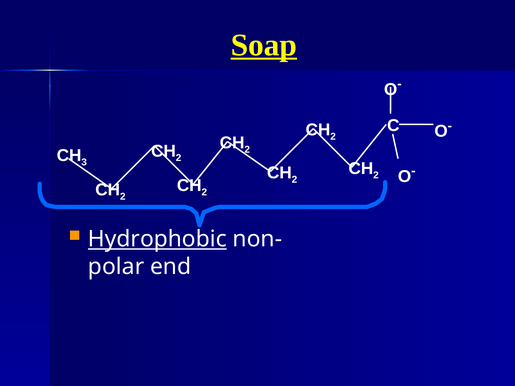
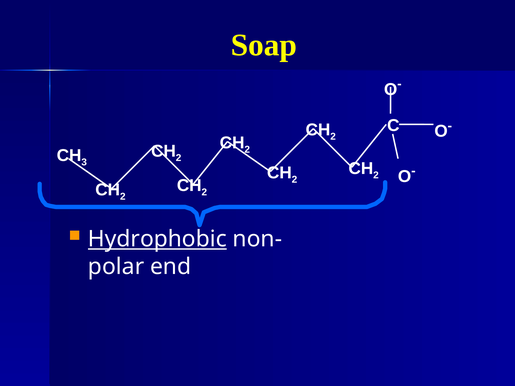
Soap underline: present -> none (264, 45)
